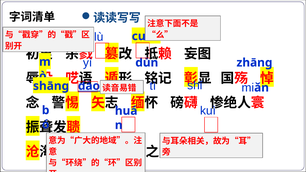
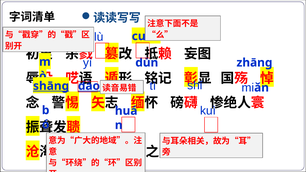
shānɡ underline: none -> present (51, 86)
